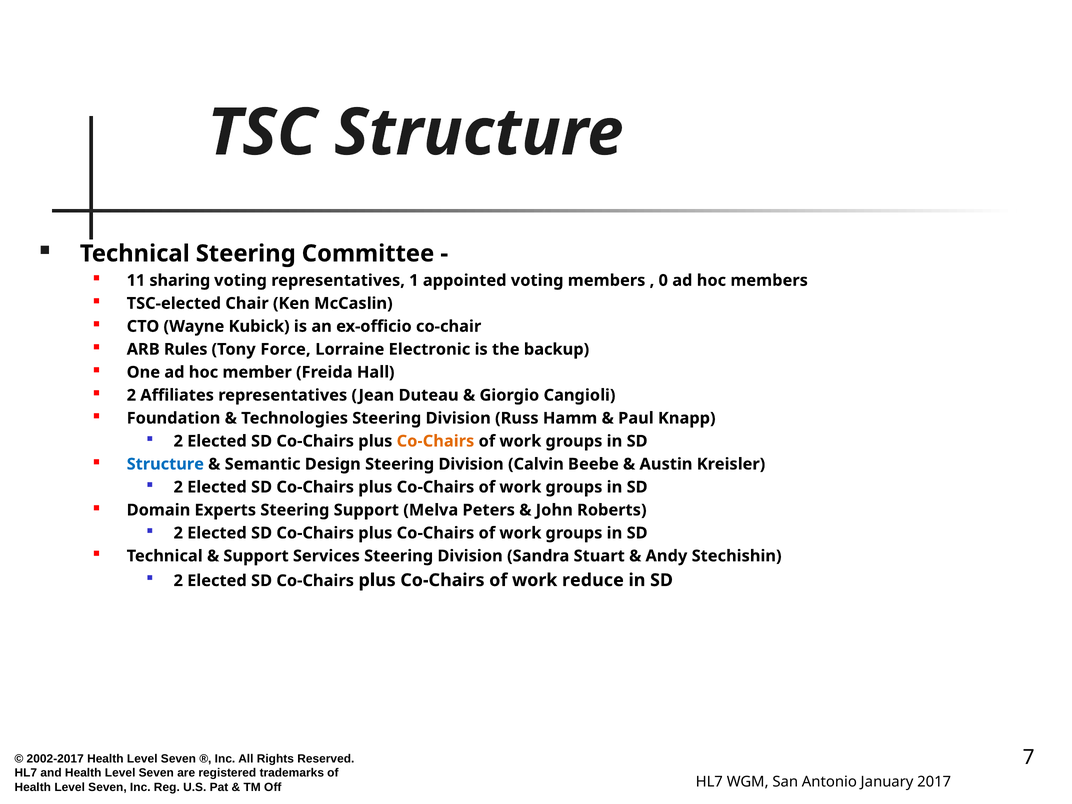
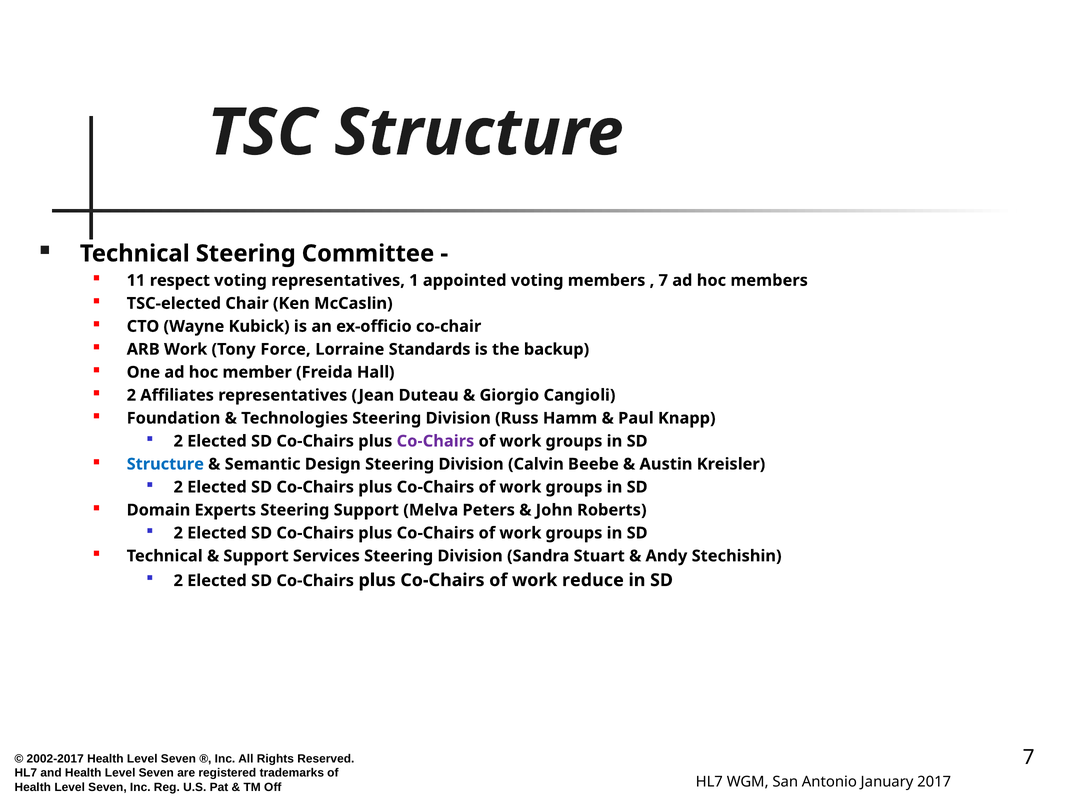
sharing: sharing -> respect (180, 280)
0: 0 -> 7 (663, 280)
ARB Rules: Rules -> Work (186, 349)
Electronic: Electronic -> Standards (430, 349)
Co-Chairs colour: orange -> purple (435, 441)
